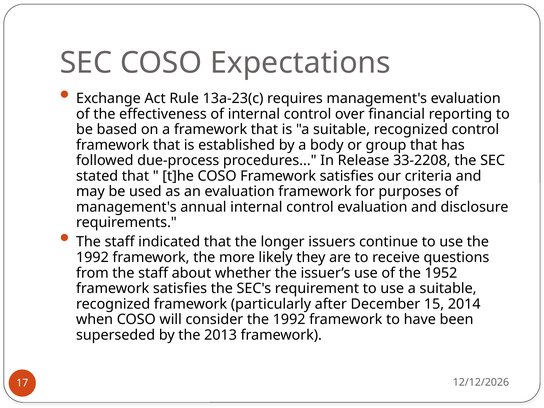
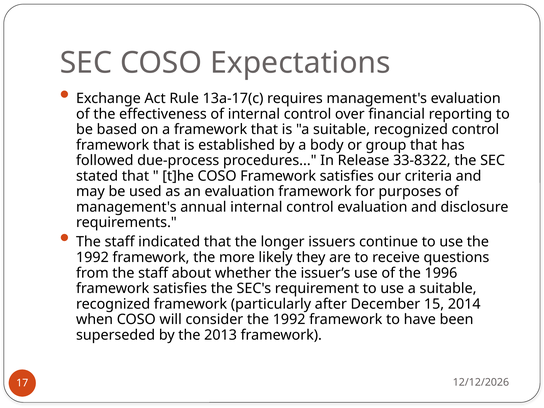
13a-23(c: 13a-23(c -> 13a-17(c (233, 98)
33-2208: 33-2208 -> 33-8322 (422, 160)
1952: 1952 -> 1996 (441, 273)
